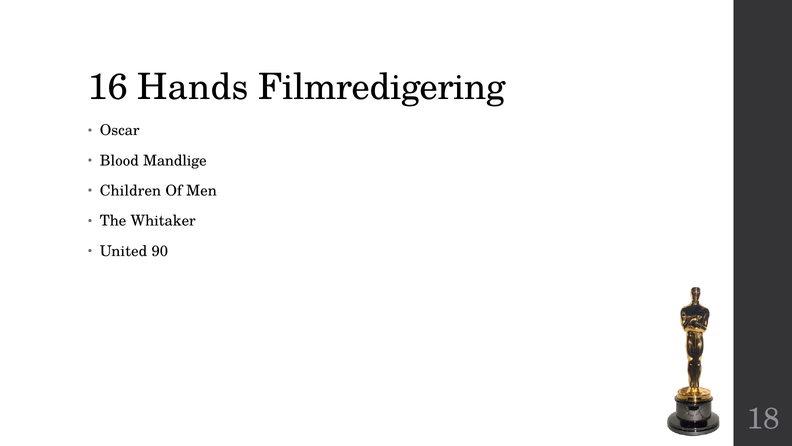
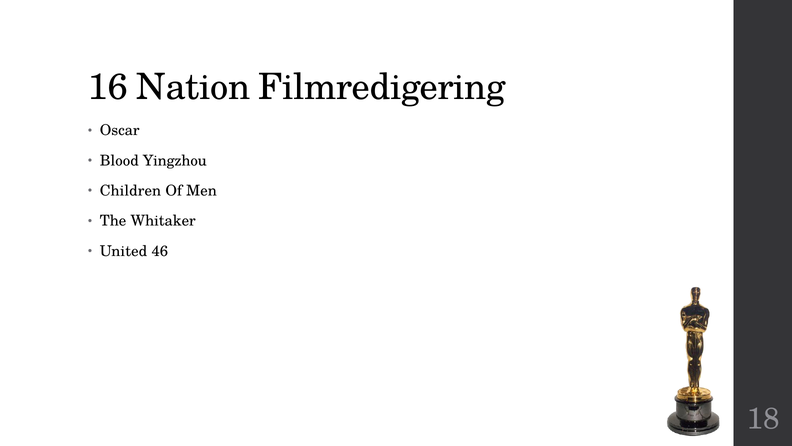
Hands: Hands -> Nation (193, 87)
Mandlige: Mandlige -> Yingzhou (175, 161)
90: 90 -> 46 (160, 251)
